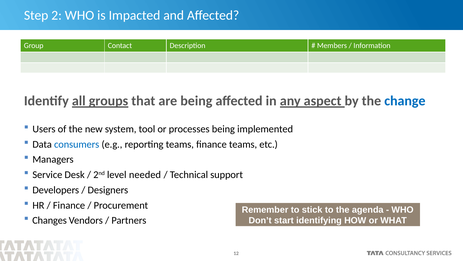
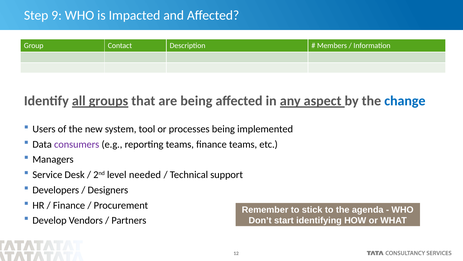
2: 2 -> 9 (57, 15)
consumers colour: blue -> purple (77, 144)
Changes: Changes -> Develop (50, 220)
